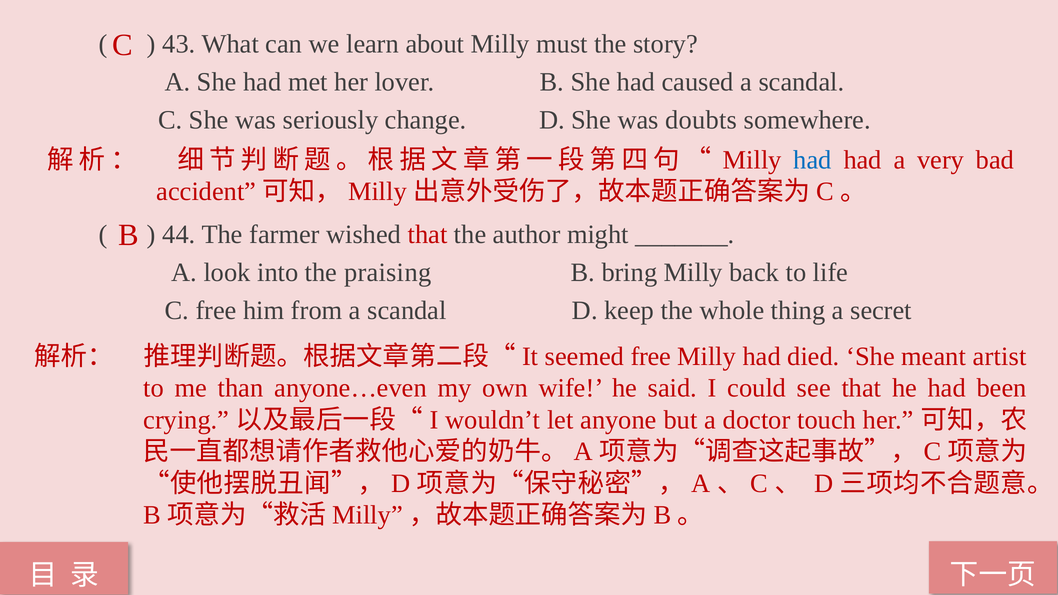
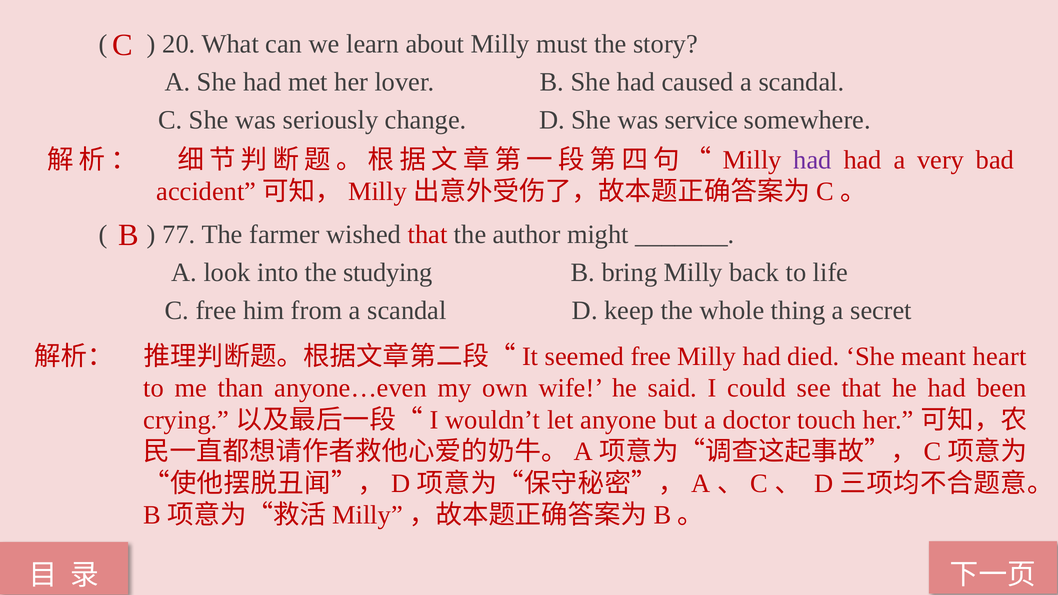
43: 43 -> 20 (179, 44)
doubts: doubts -> service (701, 120)
had colour: blue -> purple (813, 160)
44: 44 -> 77 (179, 235)
praising: praising -> studying (388, 273)
artist: artist -> heart (1000, 356)
